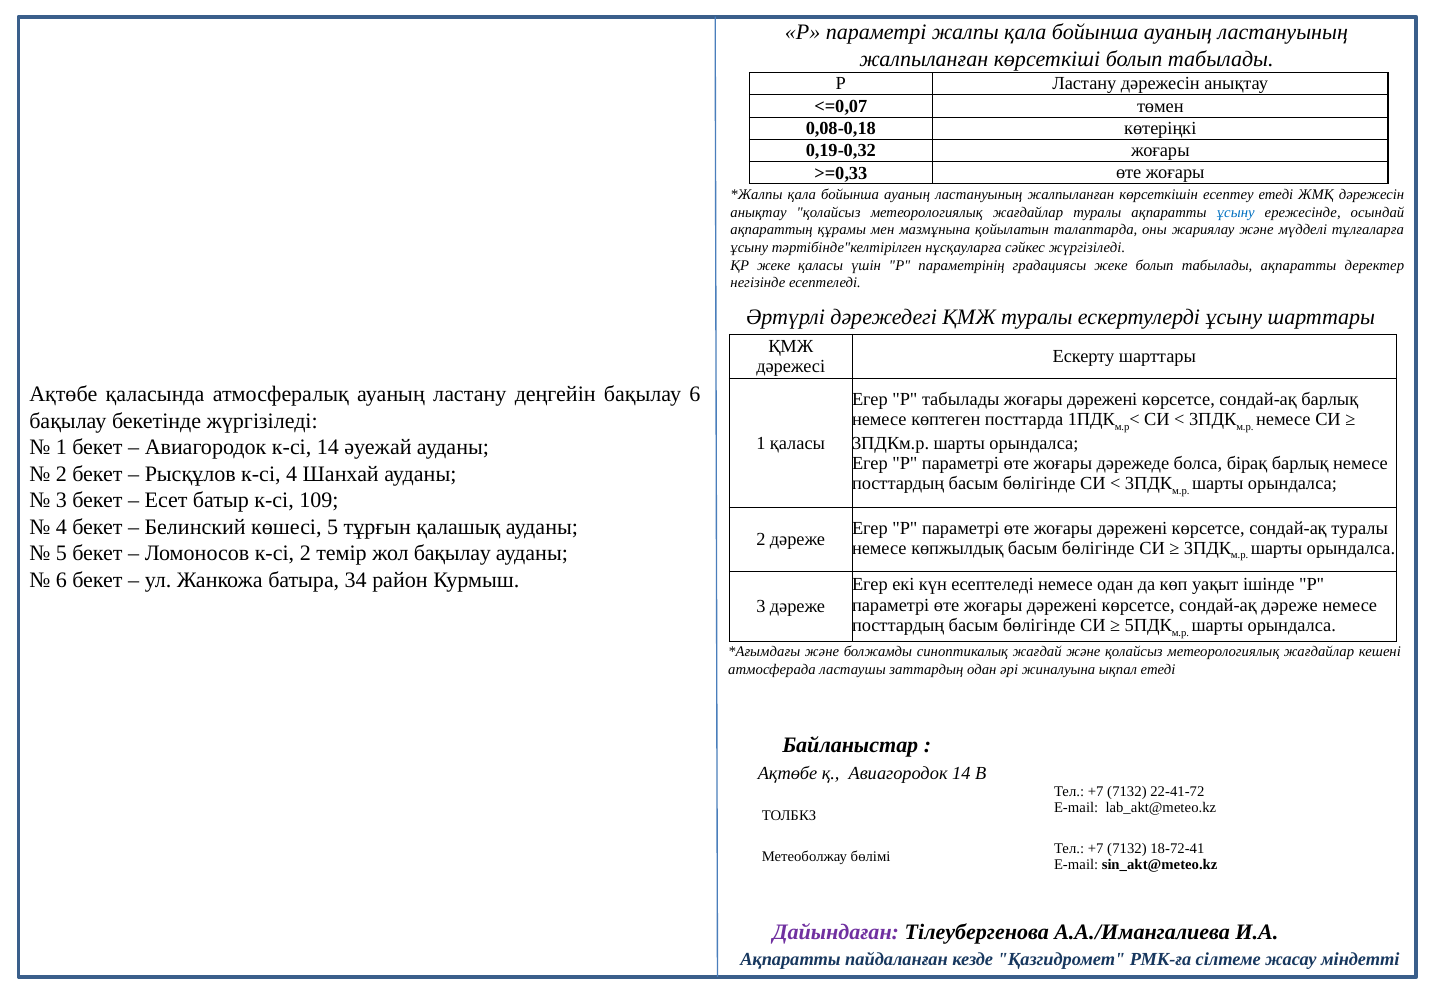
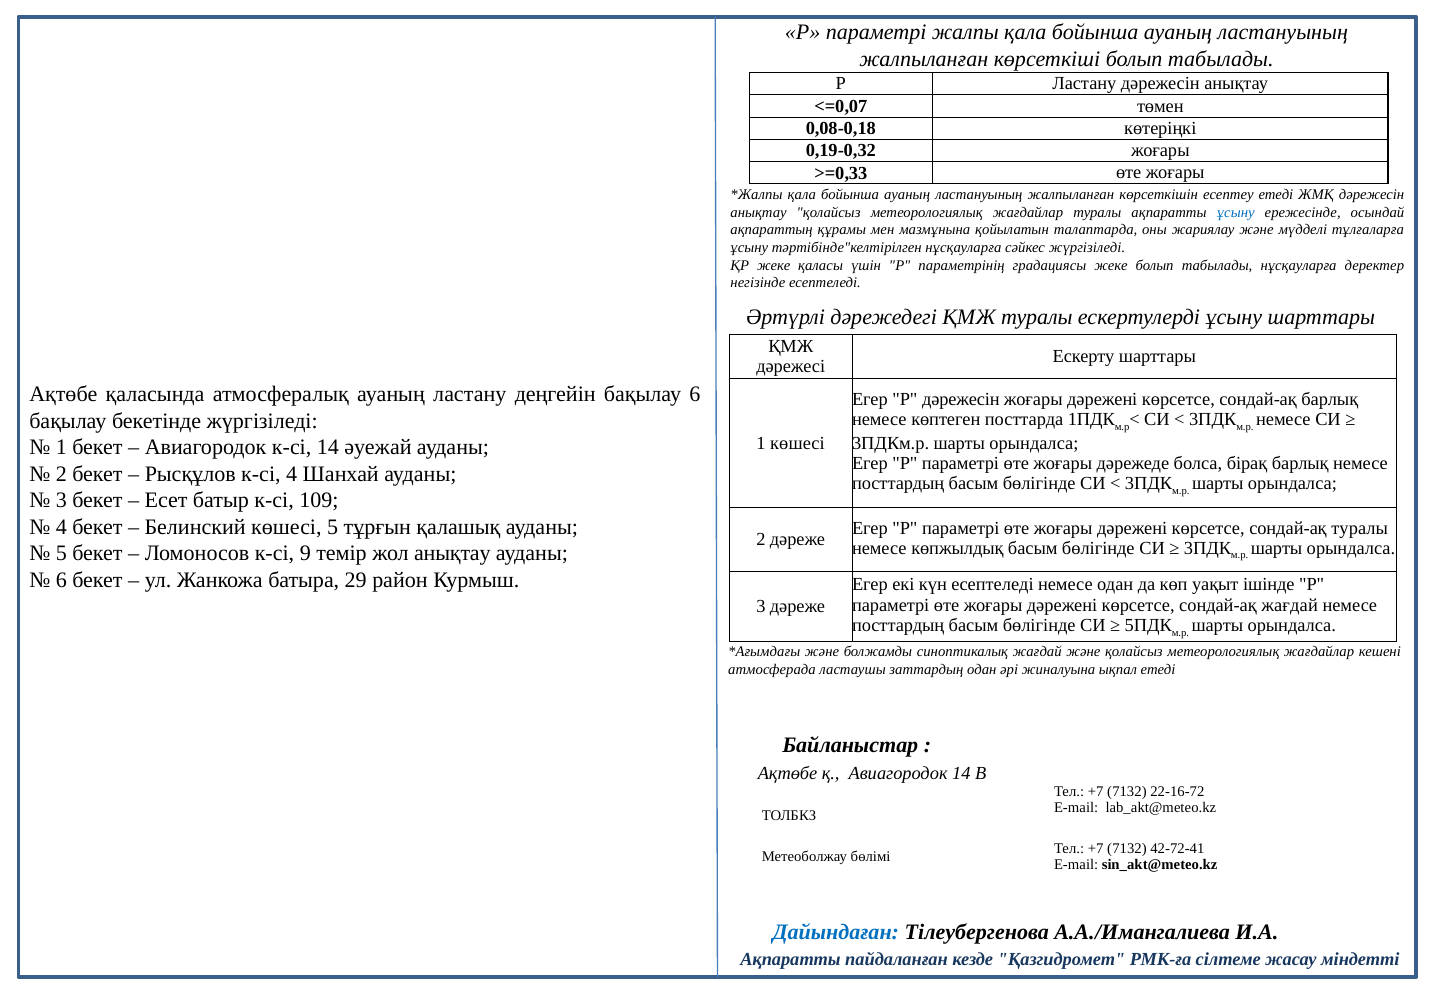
табылады ақпаратты: ақпаратты -> нұсқауларға (1299, 265)
Р табылады: табылады -> дәрежесін (961, 399)
1 қаласы: қаласы -> көшесі (797, 443)
к-сі 2: 2 -> 9 (305, 553)
жол бақылау: бақылау -> анықтау (452, 553)
34: 34 -> 29 (356, 580)
сондай-ақ дәреже: дәреже -> жағдай (1290, 605)
22-41-72: 22-41-72 -> 22-16-72 (1177, 791)
18-72-41: 18-72-41 -> 42-72-41 (1177, 848)
Дайындаған colour: purple -> blue (836, 932)
